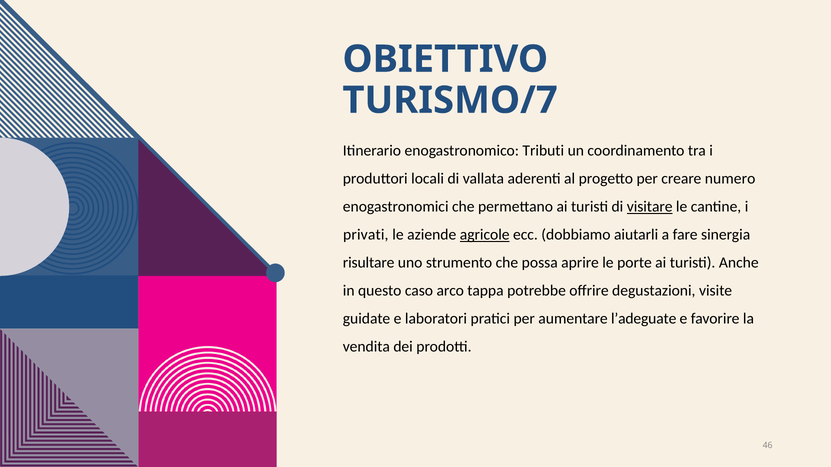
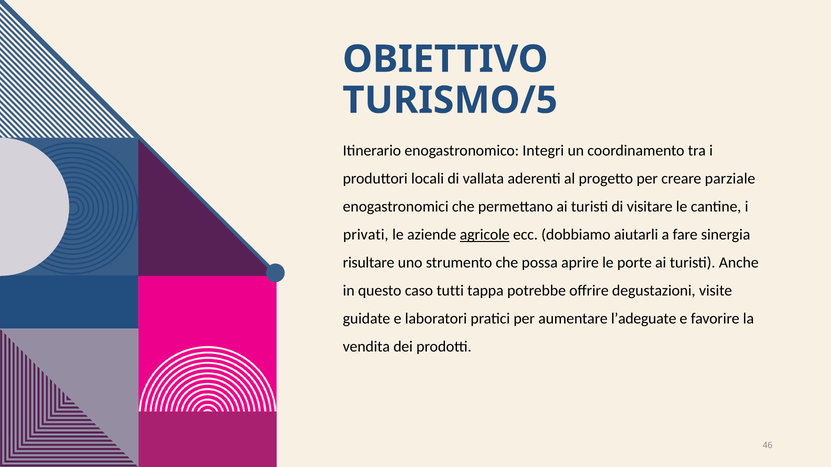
TURISMO/7: TURISMO/7 -> TURISMO/5 (450, 100)
Tributi: Tributi -> Integri (543, 151)
numero: numero -> parziale (730, 179)
visitare underline: present -> none (650, 207)
arco: arco -> tutti (450, 291)
